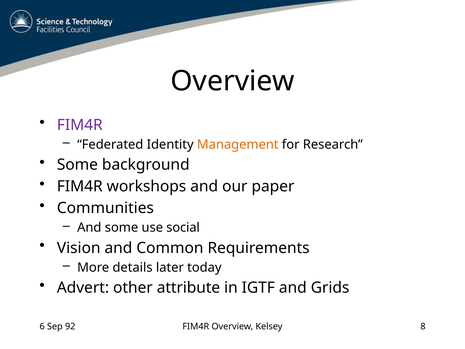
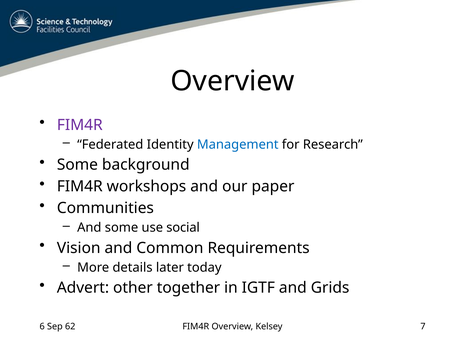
Management colour: orange -> blue (238, 144)
attribute: attribute -> together (188, 288)
92: 92 -> 62 (70, 326)
8: 8 -> 7 (423, 326)
